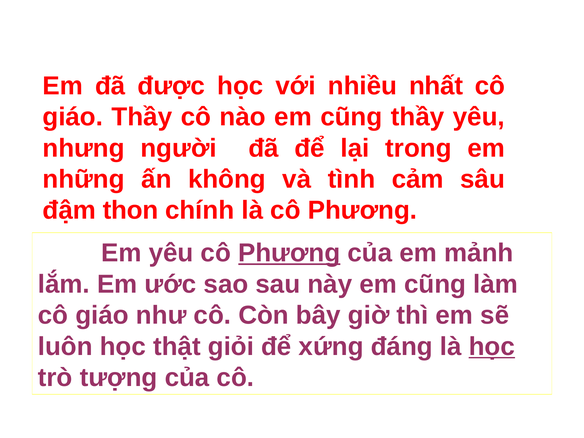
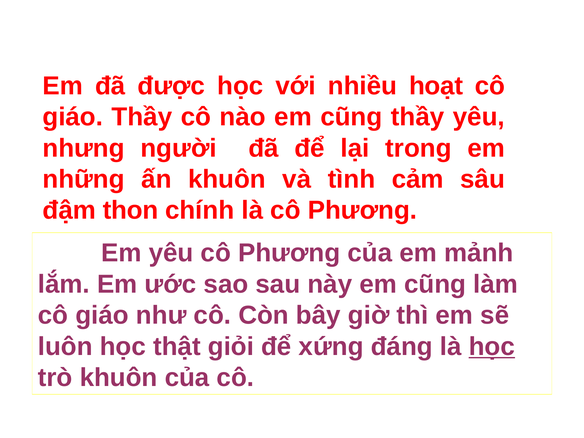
nhất: nhất -> hoạt (436, 86)
ấn không: không -> khuôn (227, 179)
Phương underline: present -> none (289, 253)
trò tượng: tượng -> khuôn (119, 378)
